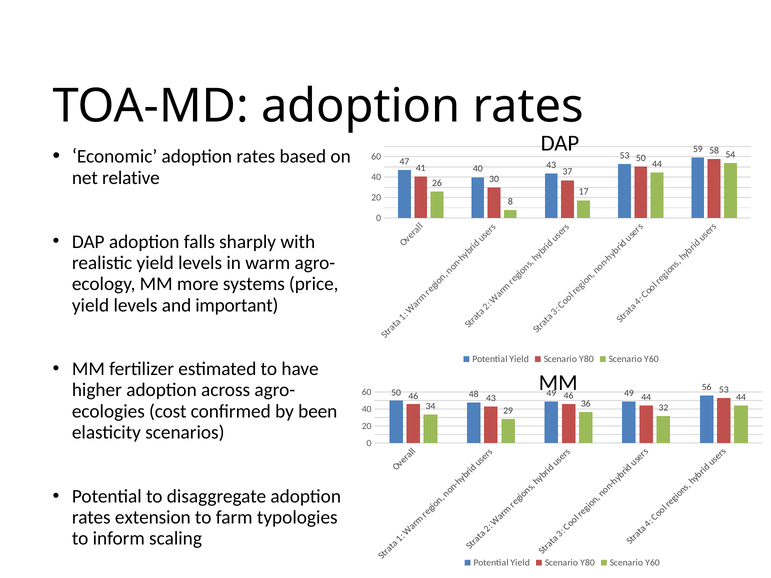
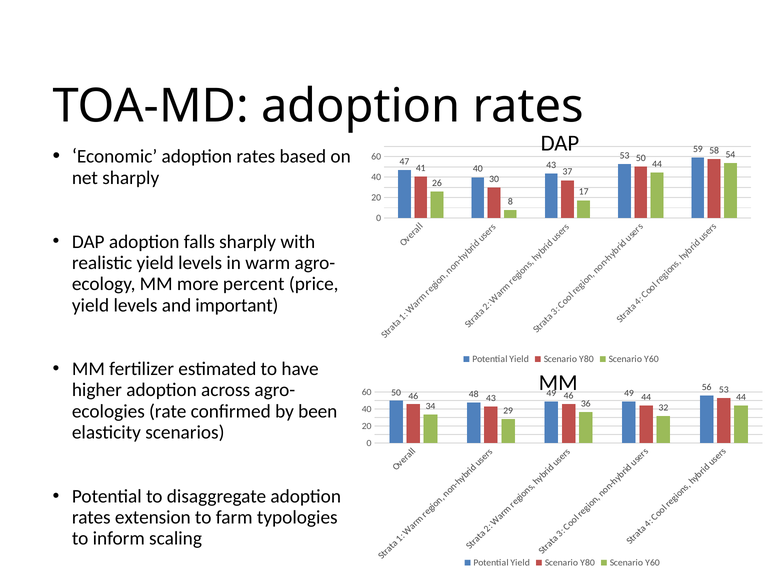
net relative: relative -> sharply (131, 178)
systems: systems -> percent (254, 284)
cost: cost -> rate (168, 411)
